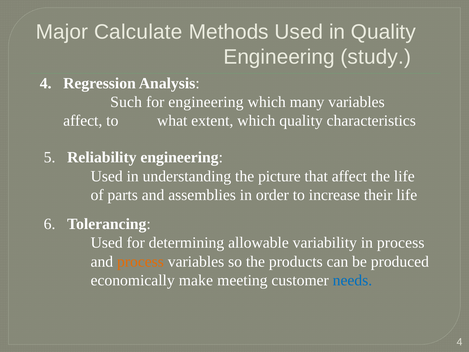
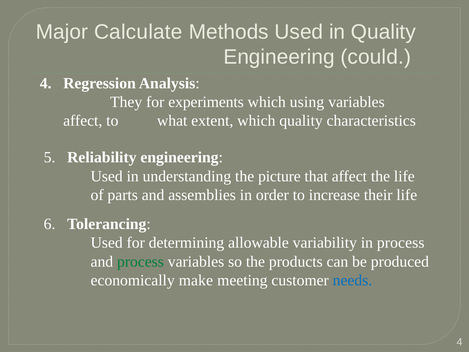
study: study -> could (376, 57)
Such: Such -> They (126, 102)
for engineering: engineering -> experiments (206, 102)
many: many -> using (307, 102)
process colour: orange -> green (140, 261)
